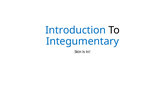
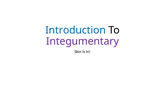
Integumentary colour: blue -> purple (82, 41)
